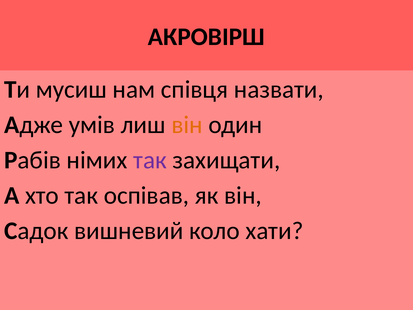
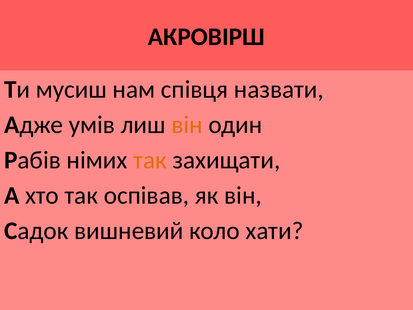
так colour: purple -> orange (150, 160)
